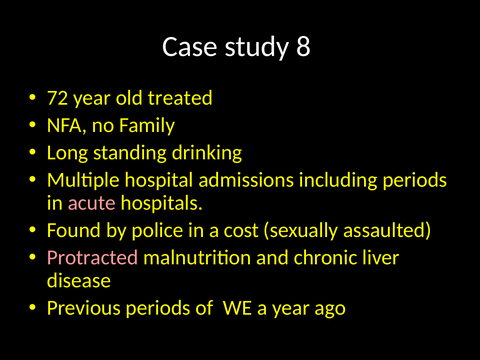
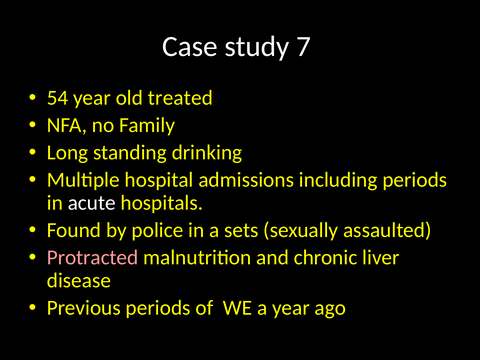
8: 8 -> 7 (304, 46)
72: 72 -> 54 (58, 98)
acute colour: pink -> white (92, 203)
cost: cost -> sets (241, 230)
